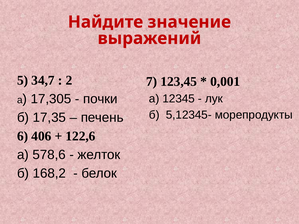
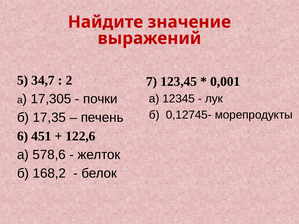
5,12345-: 5,12345- -> 0,12745- (189, 115)
406: 406 -> 451 (41, 136)
